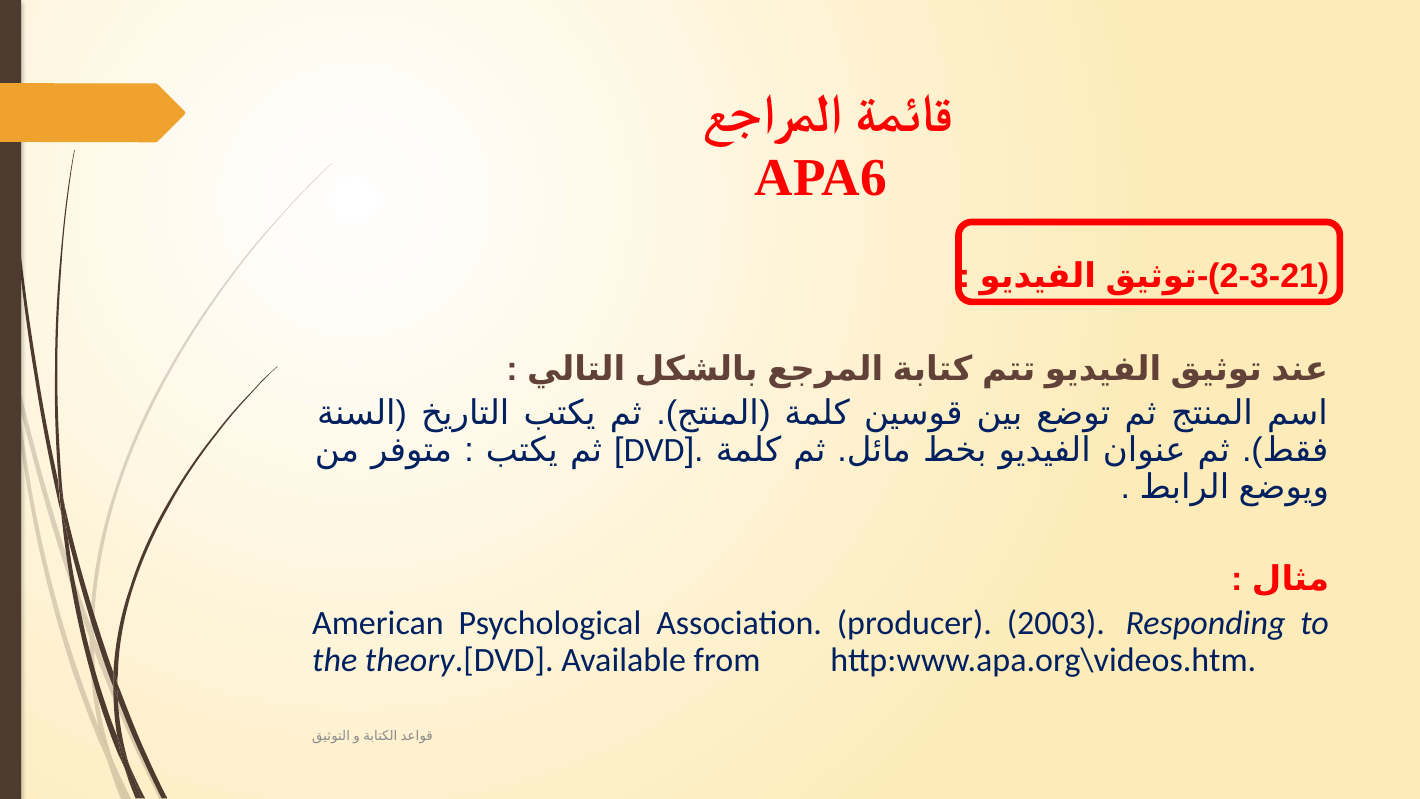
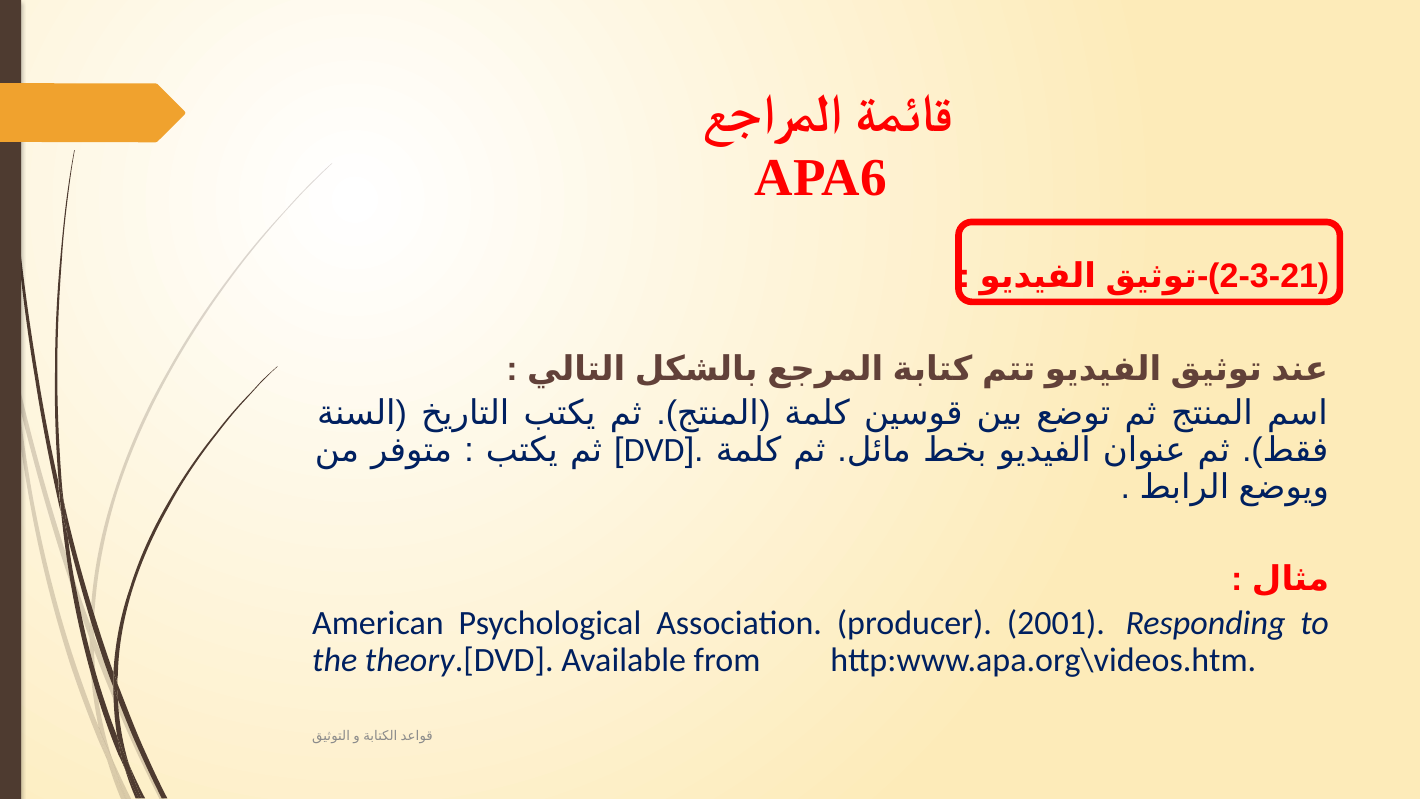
2003: 2003 -> 2001 (1056, 623)
